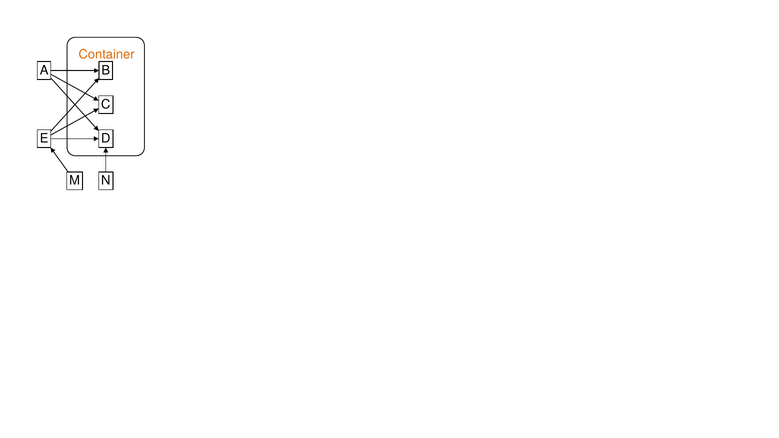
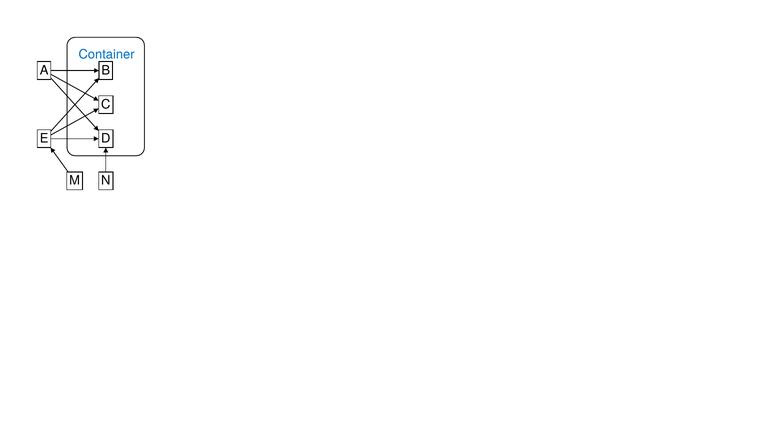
Container colour: orange -> blue (107, 54)
